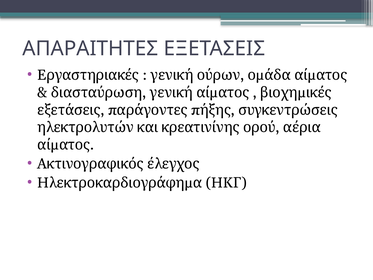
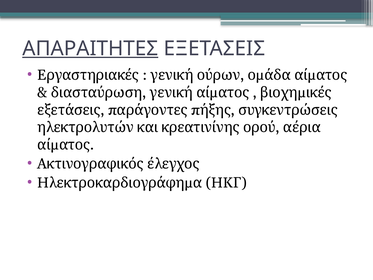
ΑΠΑΡΑΙΤΗΤΕΣ underline: none -> present (90, 49)
